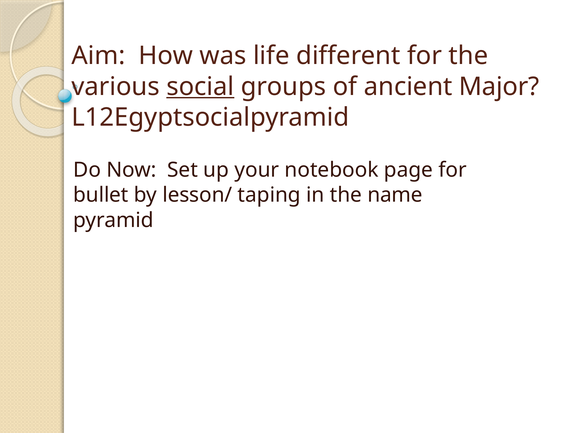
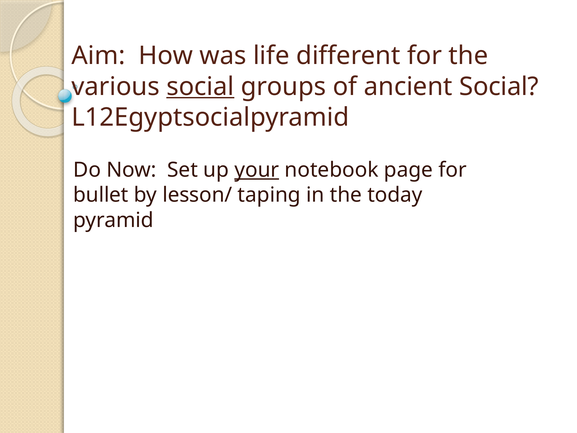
ancient Major: Major -> Social (499, 87)
your underline: none -> present (257, 170)
name: name -> today (395, 195)
